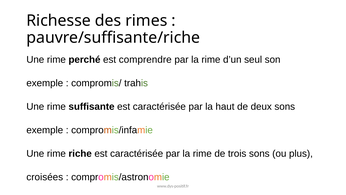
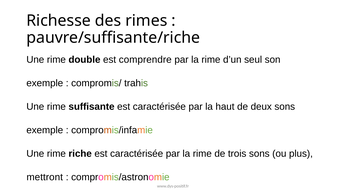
perché: perché -> double (84, 59)
croisées: croisées -> mettront (45, 177)
